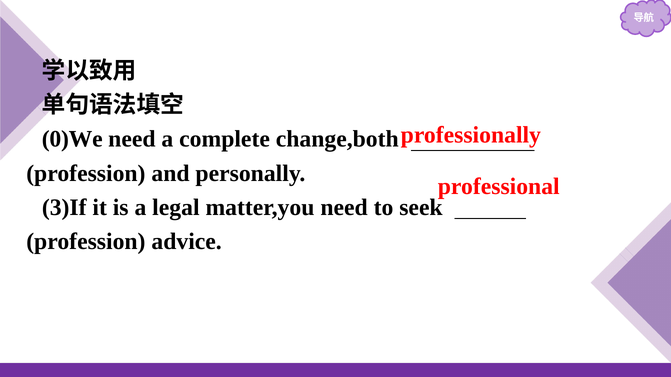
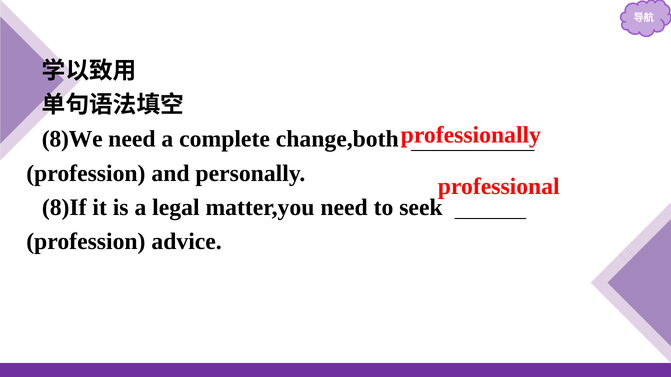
0)We: 0)We -> 8)We (72, 139)
3)If: 3)If -> 8)If (64, 207)
